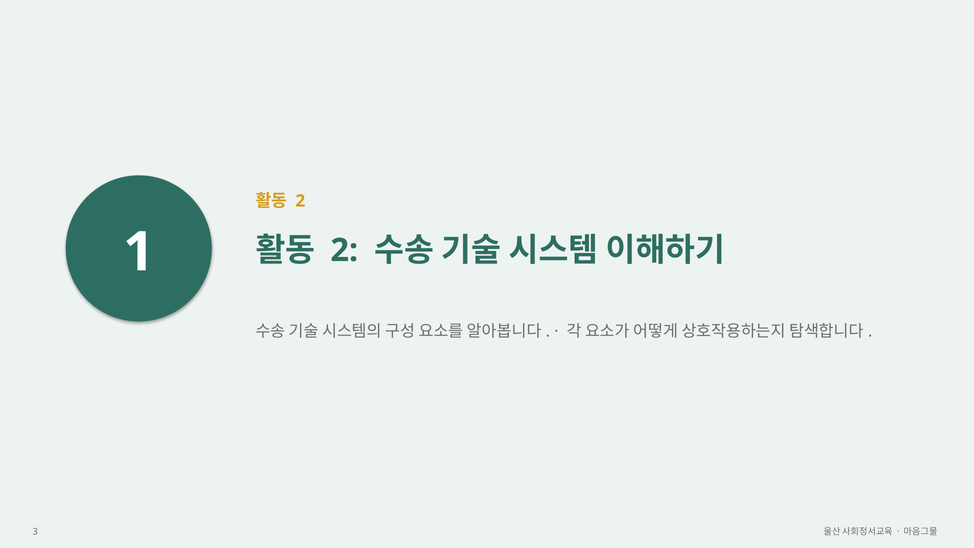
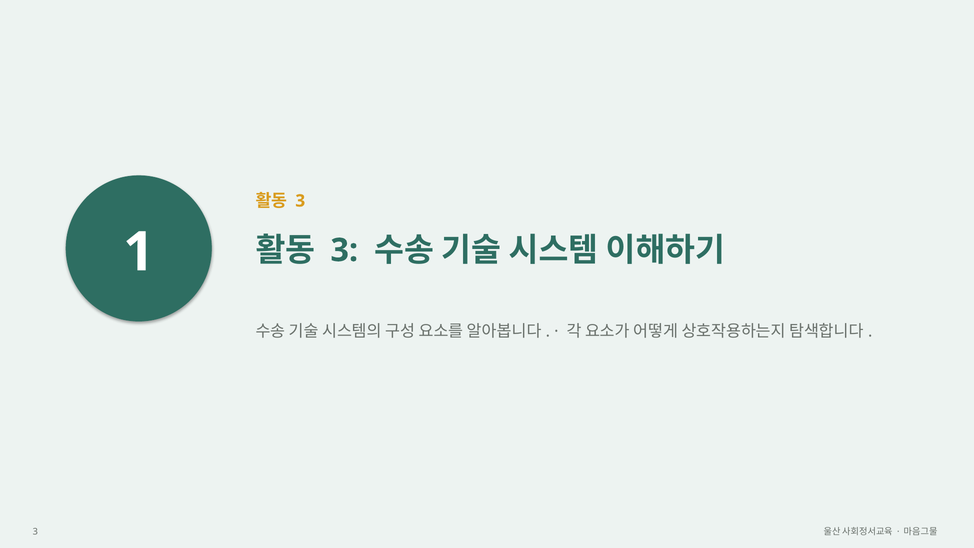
2: 2 -> 3 (300, 201)
2: 2 -> 3 (344, 250)
